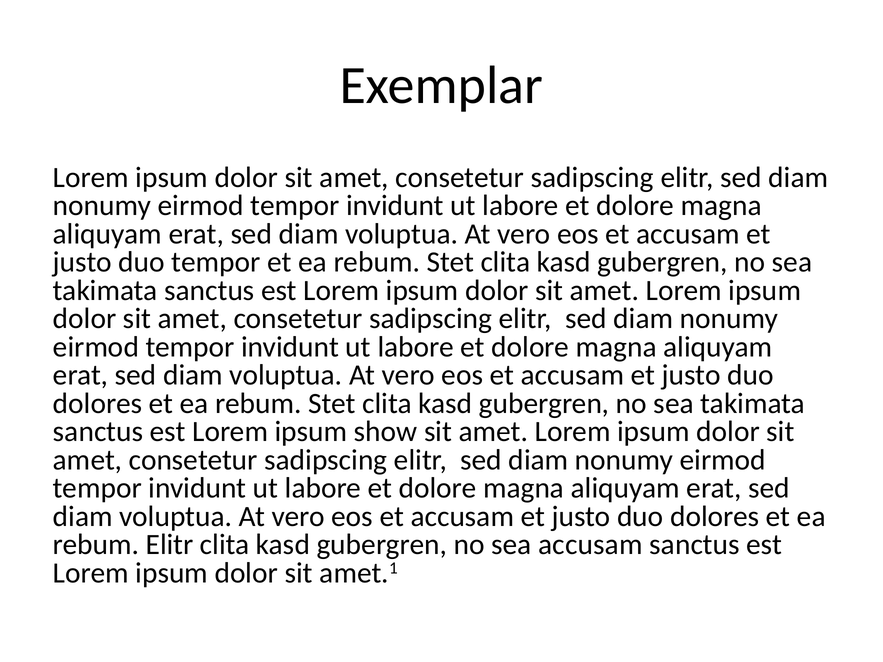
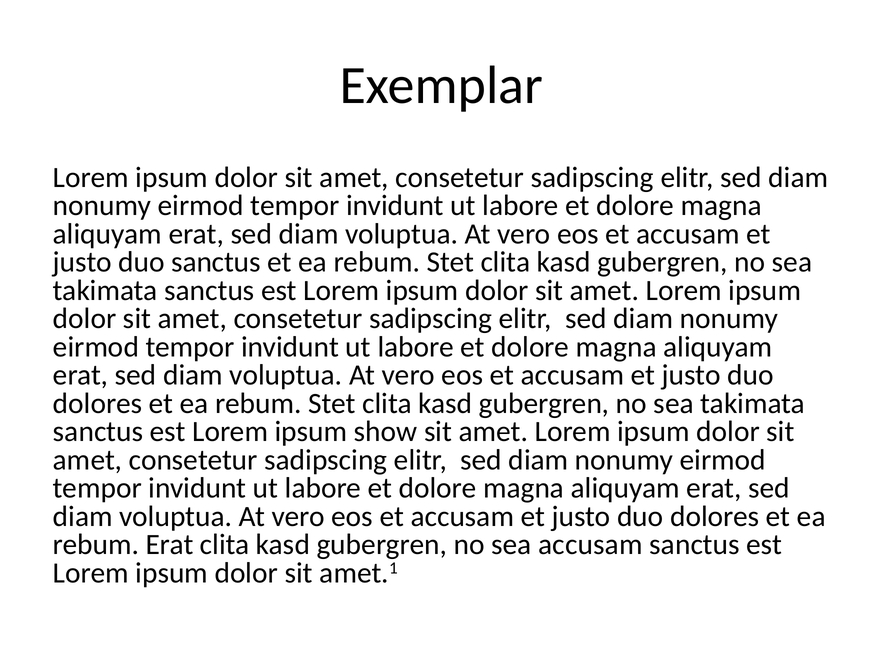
duo tempor: tempor -> sanctus (216, 262)
rebum Elitr: Elitr -> Erat (170, 545)
